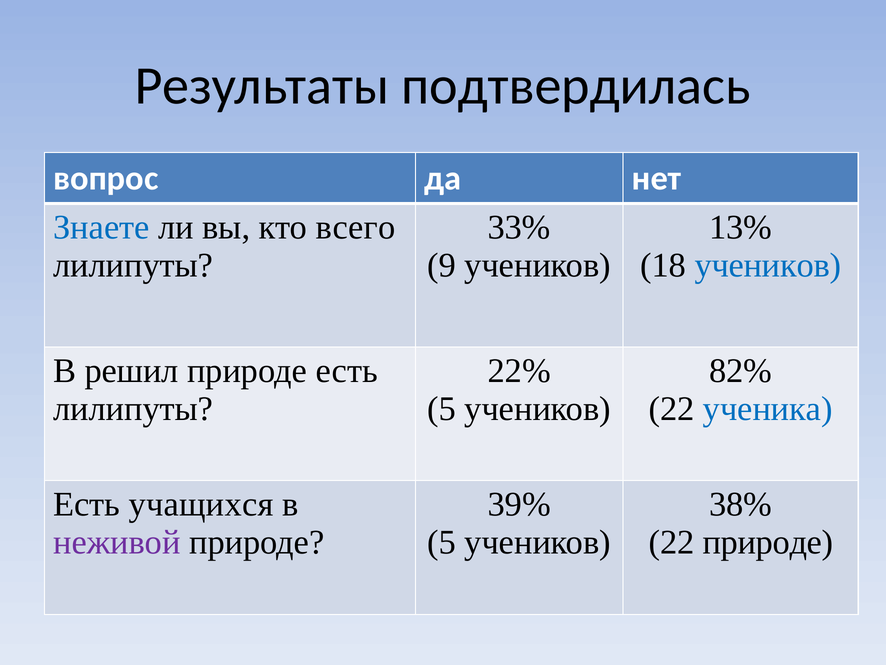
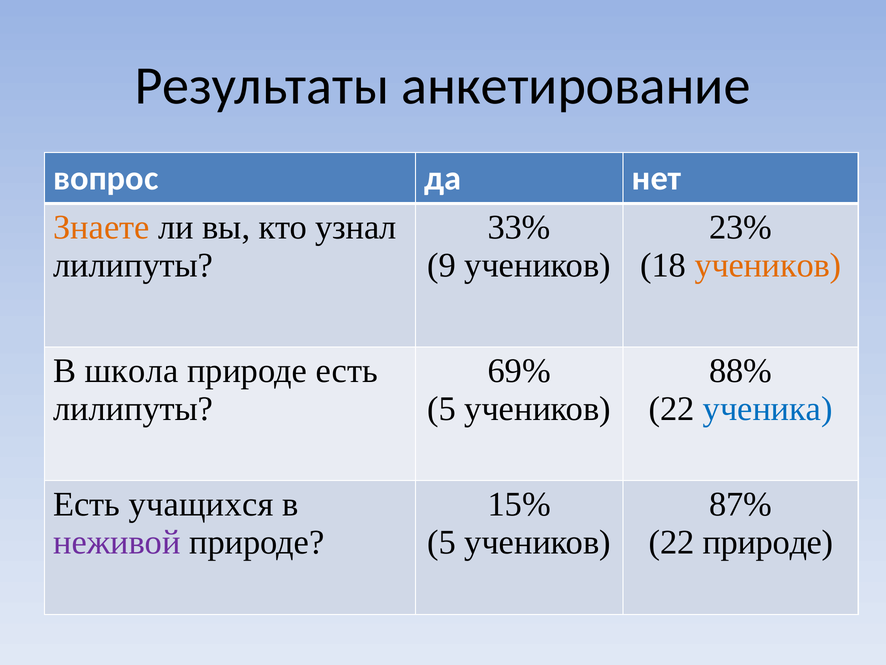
подтвердилась: подтвердилась -> анкетирование (576, 86)
Знаете colour: blue -> orange (101, 227)
всего: всего -> узнал (356, 227)
13%: 13% -> 23% (741, 227)
учеников colour: blue -> orange (768, 265)
решил: решил -> школа (131, 370)
22%: 22% -> 69% (519, 370)
82%: 82% -> 88% (741, 370)
39%: 39% -> 15% (519, 504)
38%: 38% -> 87% (741, 504)
